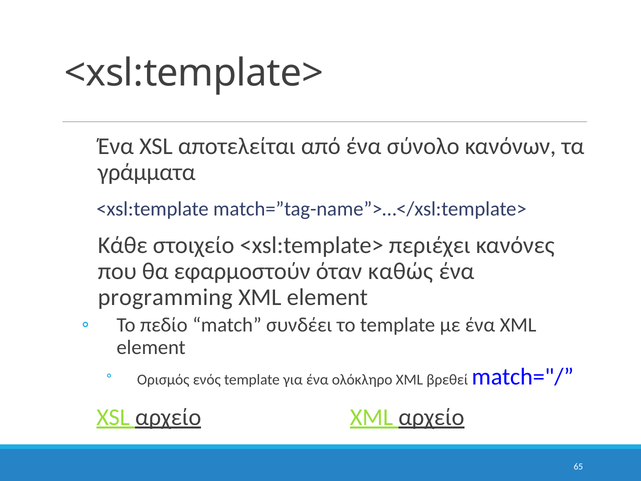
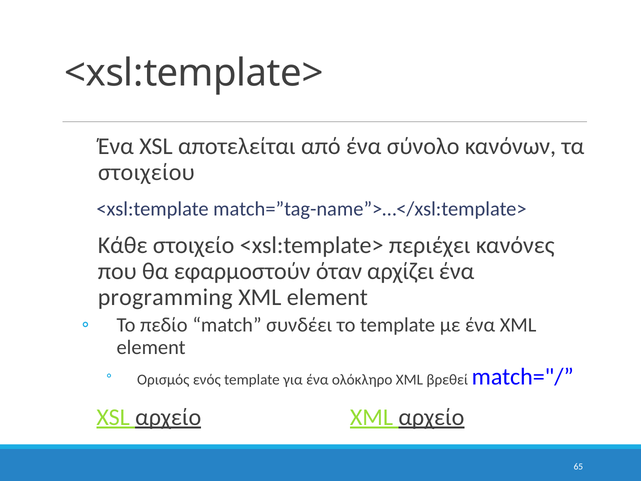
γράμματα: γράμματα -> στοιχείου (146, 172)
καθώς: καθώς -> αρχίζει (401, 271)
